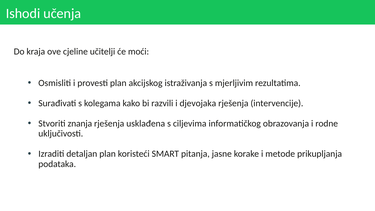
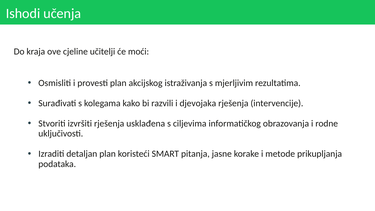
znanja: znanja -> izvršiti (80, 123)
